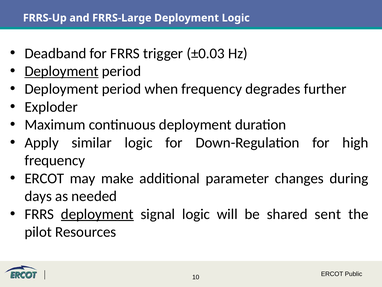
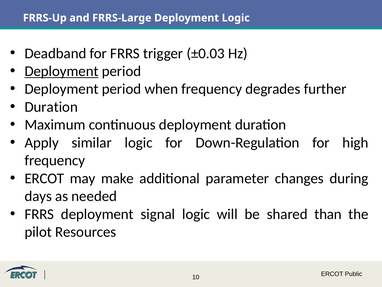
Exploder: Exploder -> Duration (51, 107)
deployment underline: present -> none (97, 214)
sent: sent -> than (328, 214)
